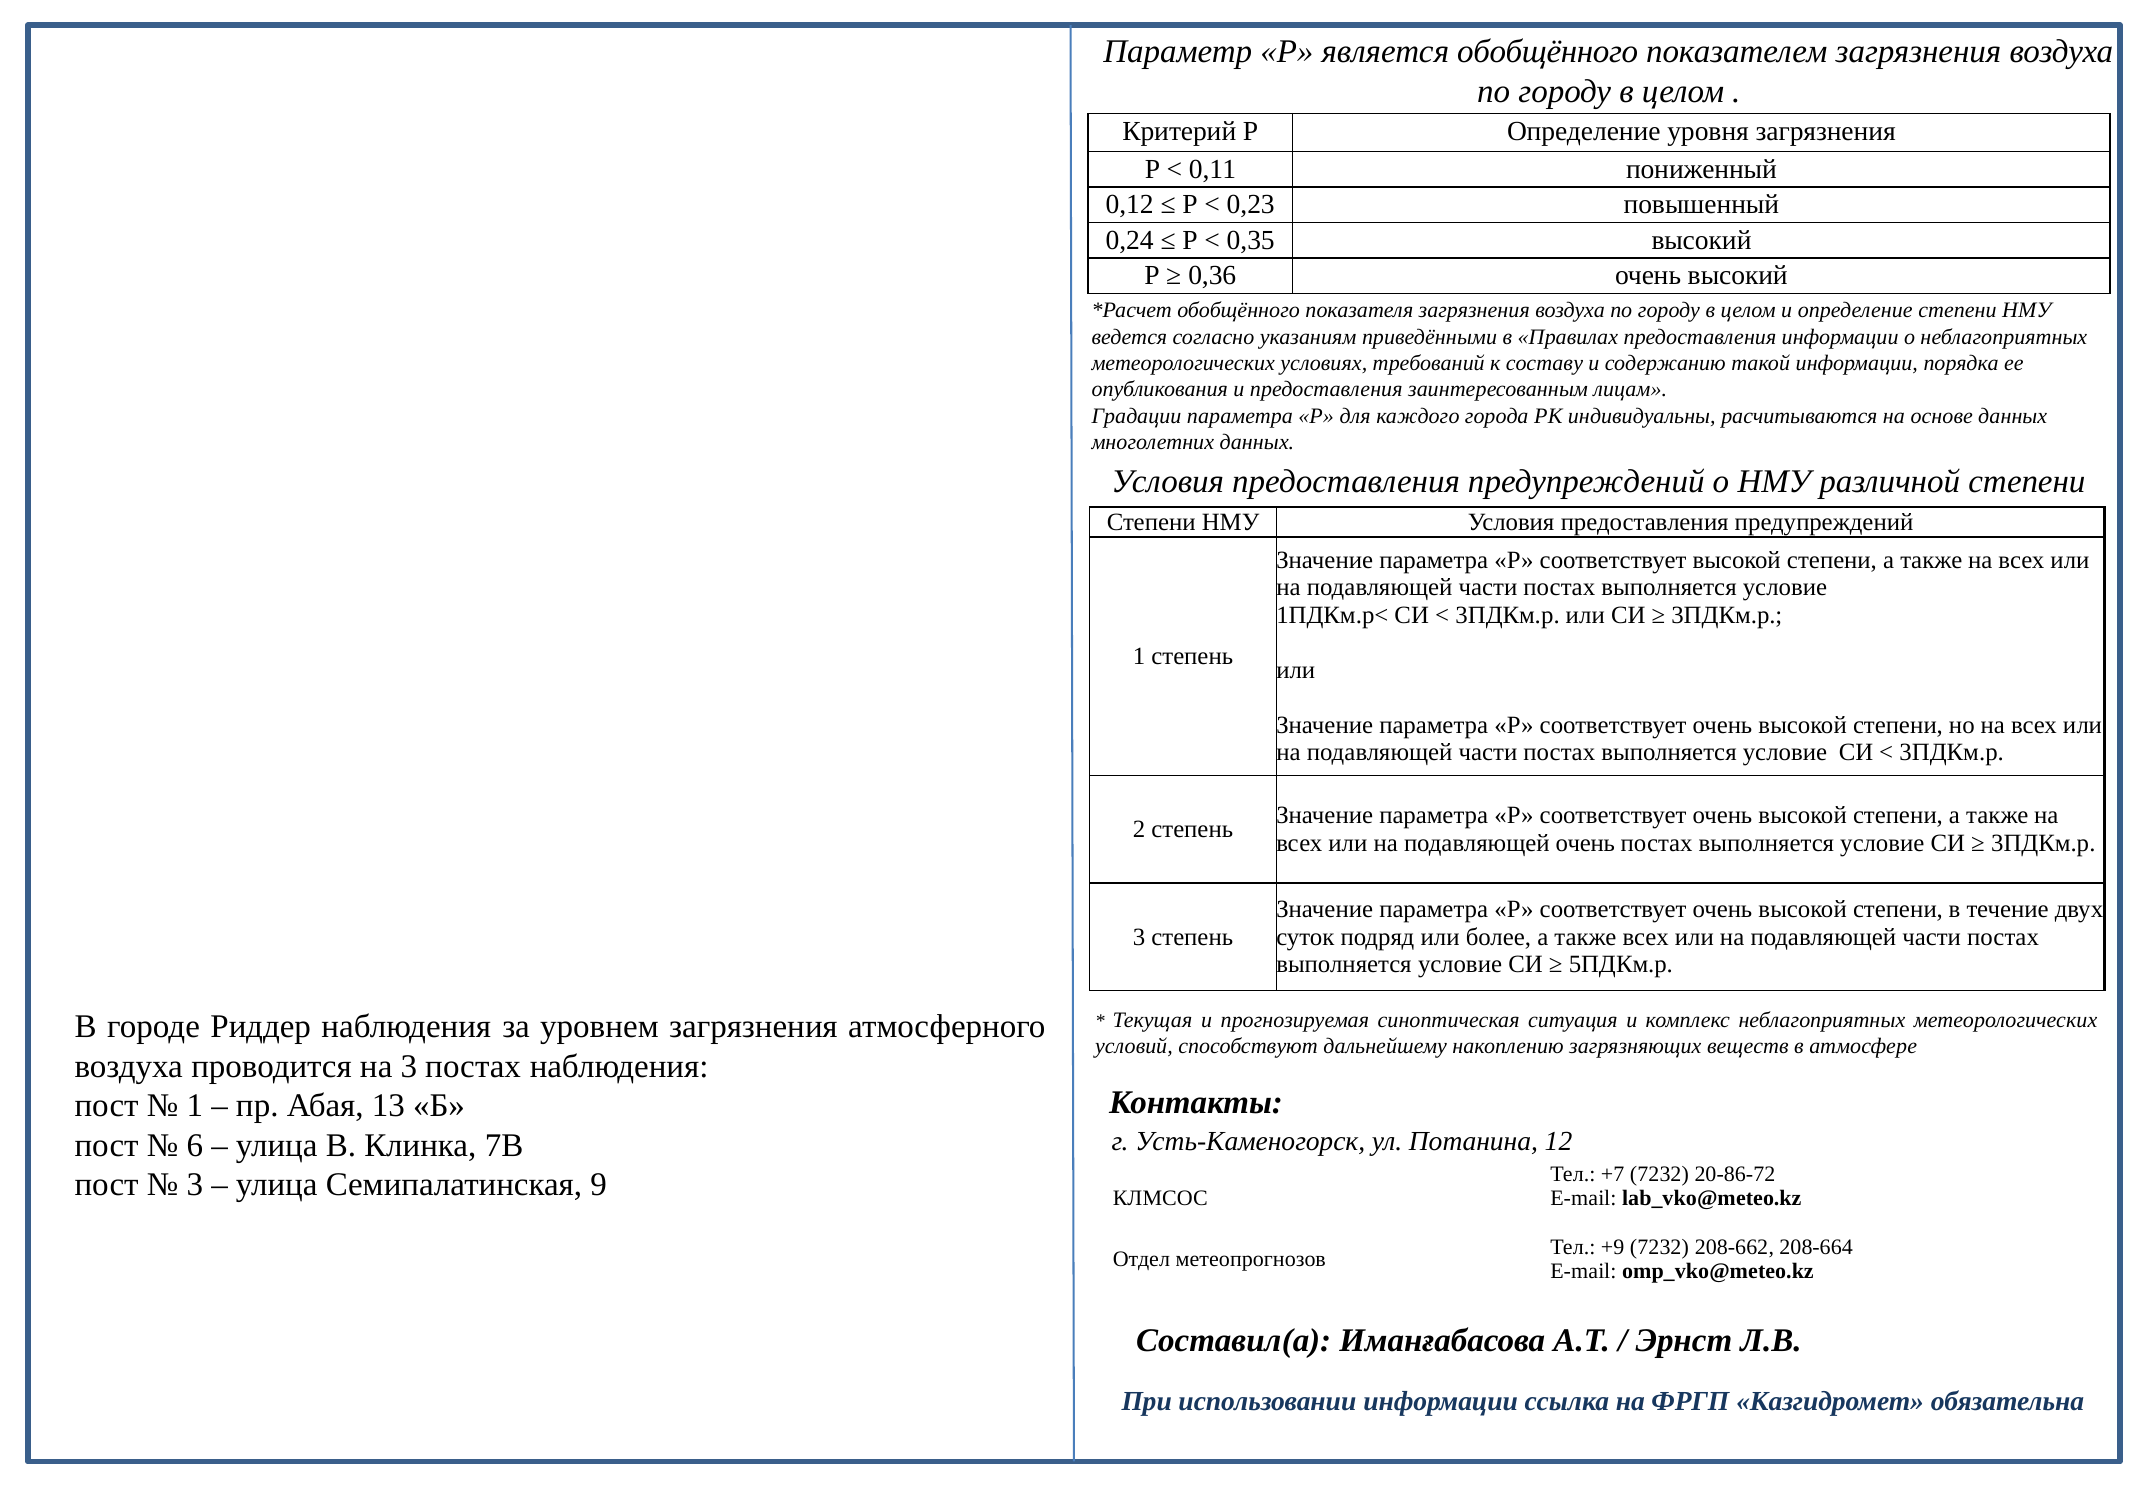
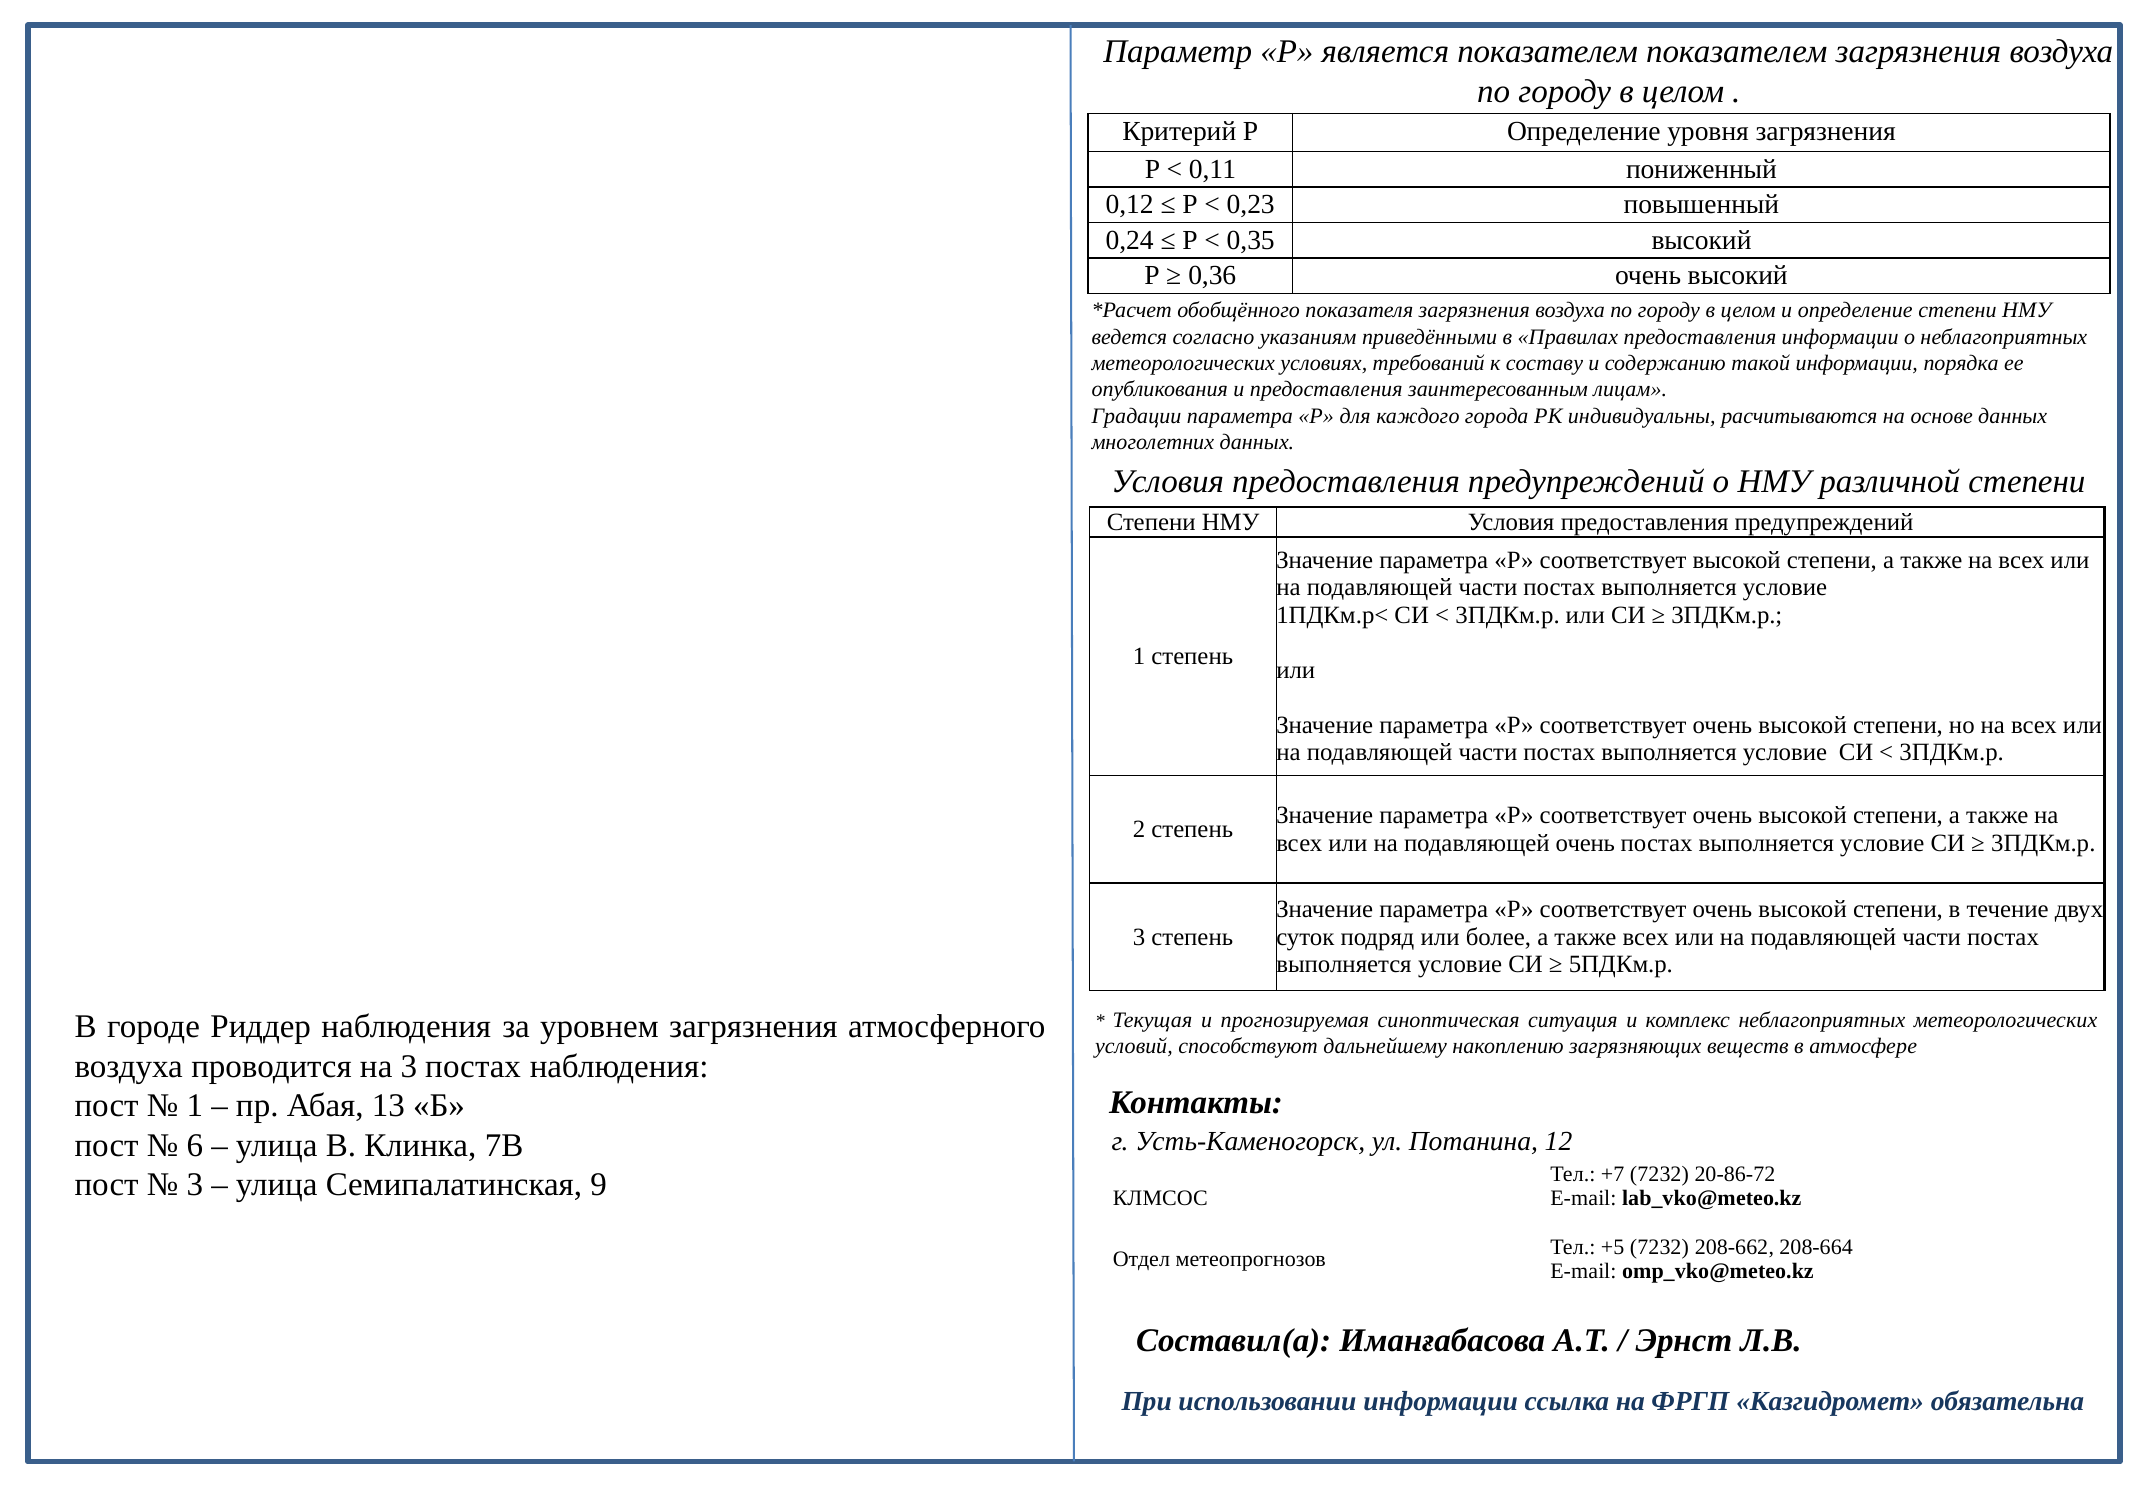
является обобщённого: обобщённого -> показателем (1548, 52)
+9: +9 -> +5 (1613, 1247)
